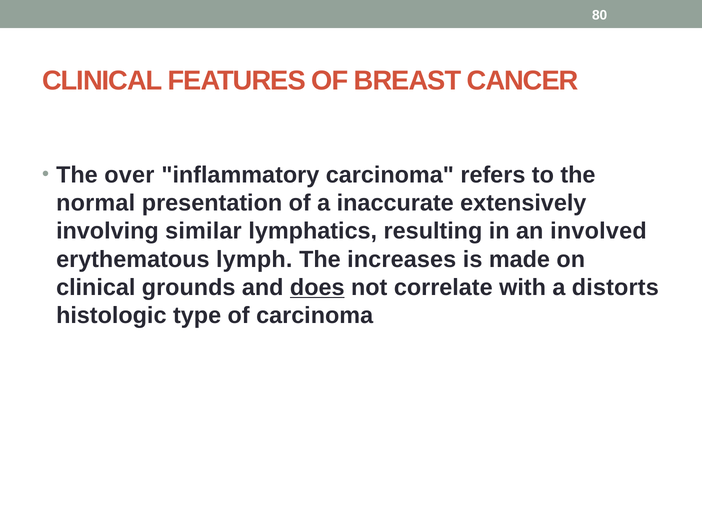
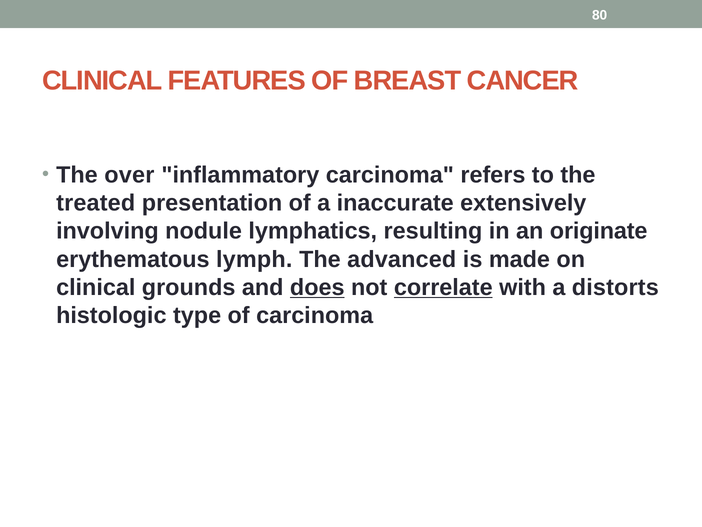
normal: normal -> treated (96, 203)
similar: similar -> nodule (204, 231)
involved: involved -> originate (599, 231)
increases: increases -> advanced (402, 259)
correlate underline: none -> present (443, 287)
